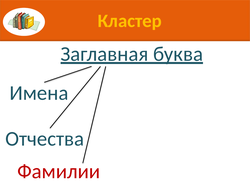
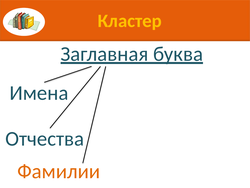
Фамилии colour: red -> orange (59, 171)
